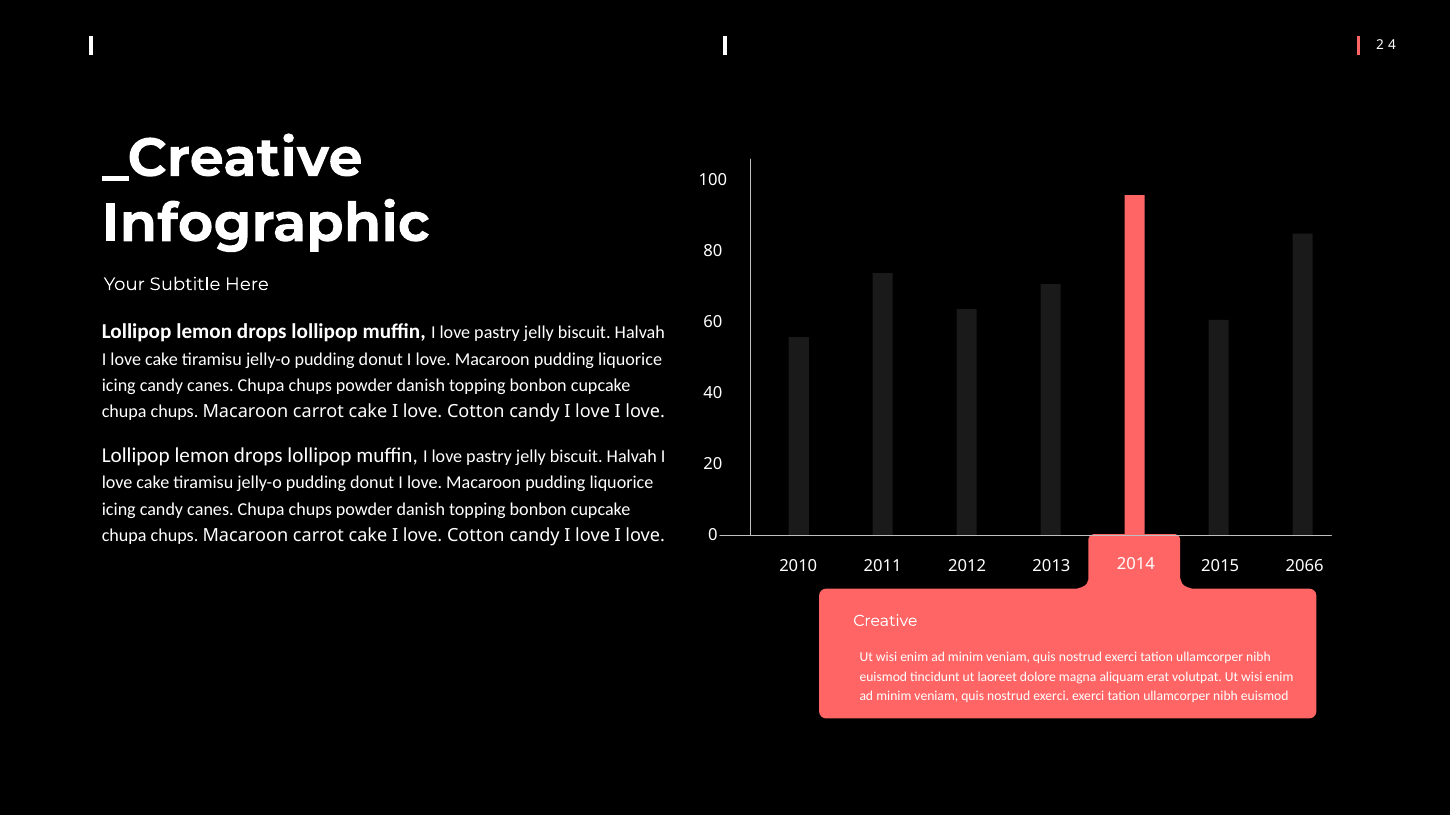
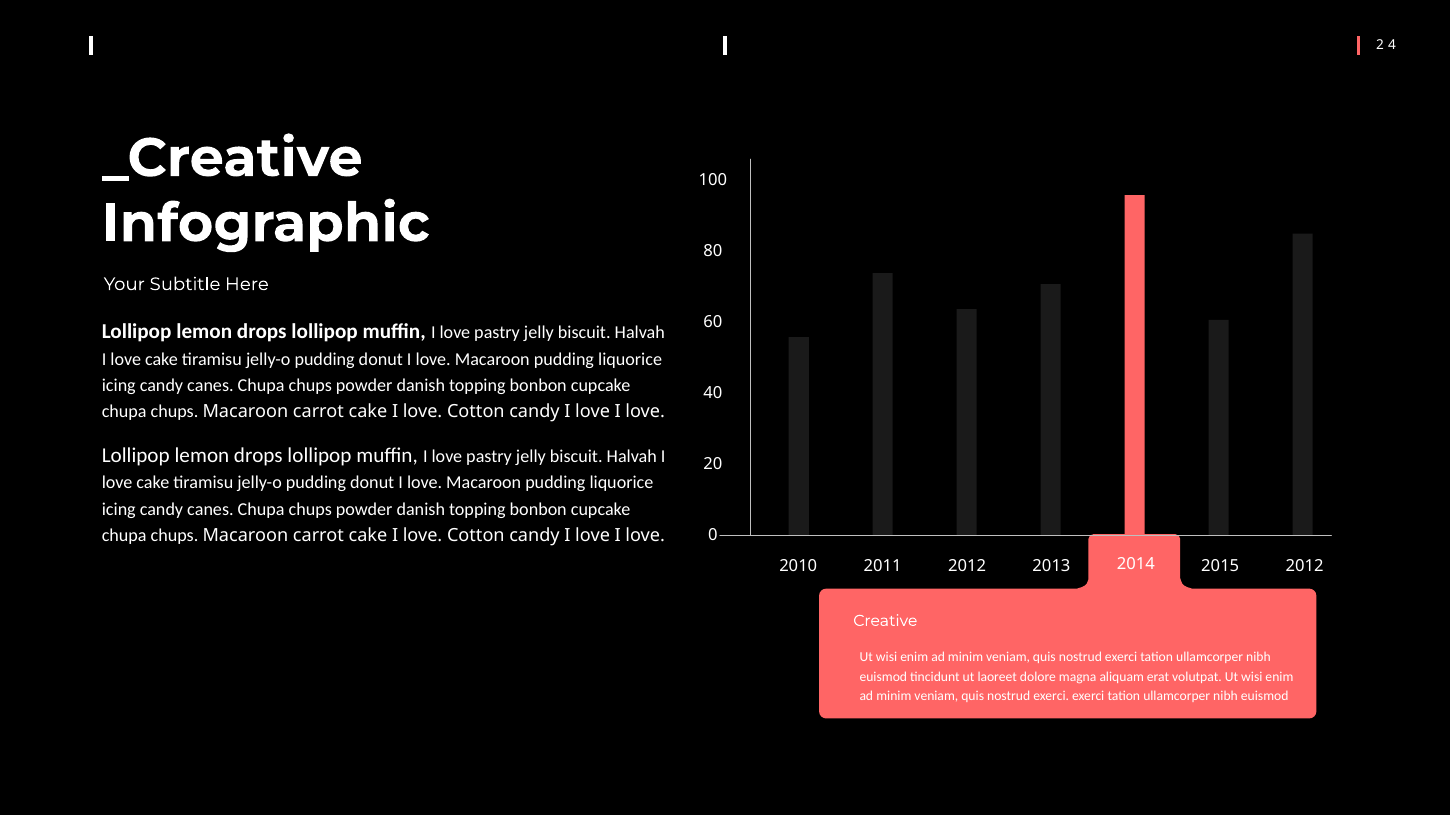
2015 2066: 2066 -> 2012 (1305, 566)
